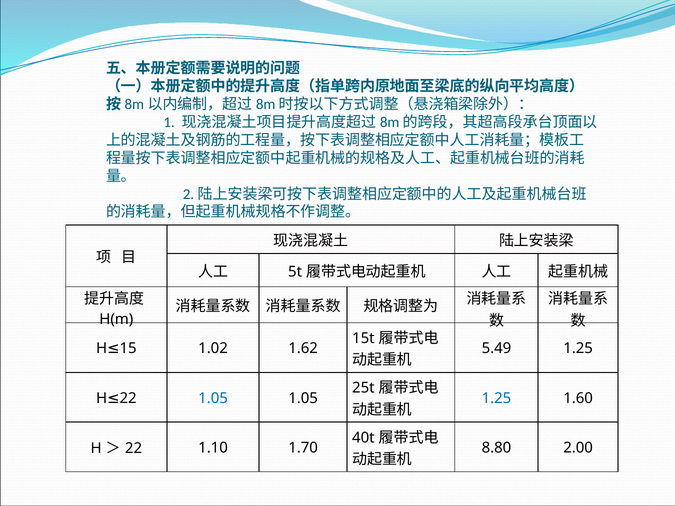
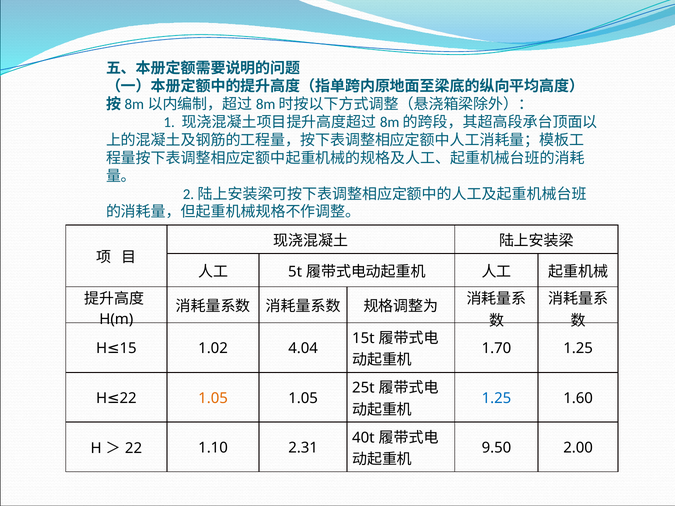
1.62: 1.62 -> 4.04 (303, 349)
5.49: 5.49 -> 1.70 (497, 349)
1.05 colour: blue -> orange (213, 398)
8.80: 8.80 -> 9.50 (497, 448)
1.70: 1.70 -> 2.31 (303, 448)
